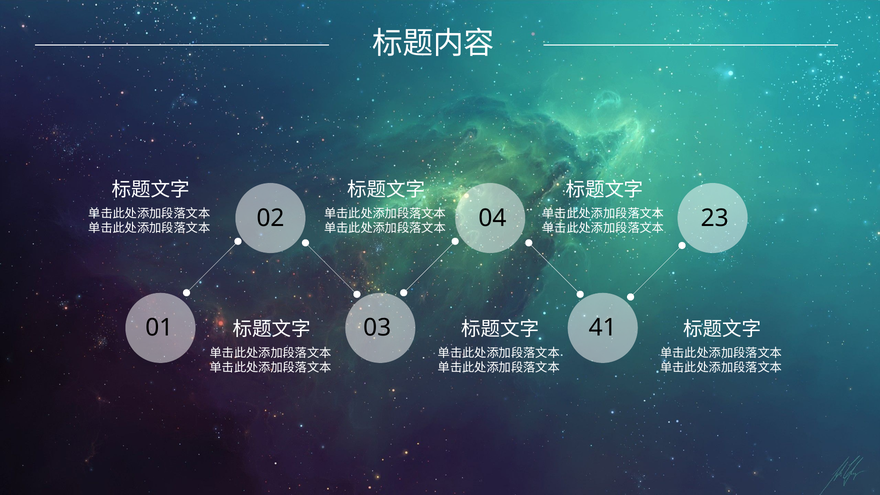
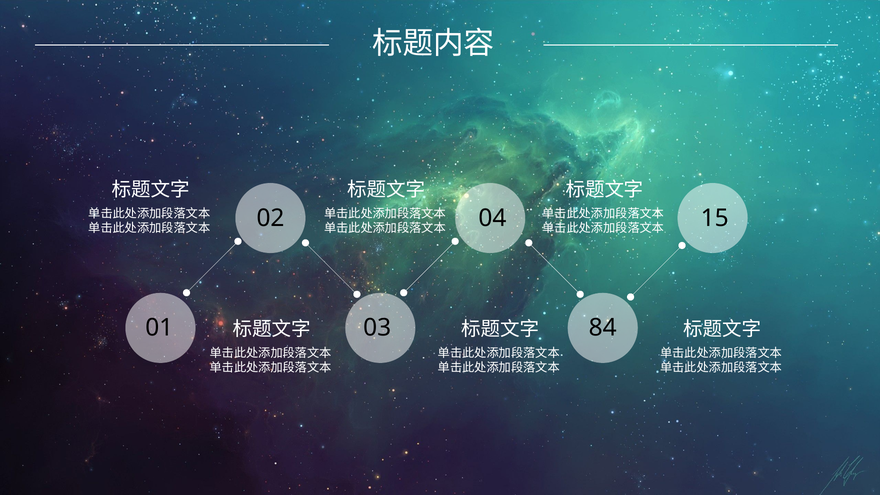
23: 23 -> 15 (715, 218)
41: 41 -> 84 (603, 328)
